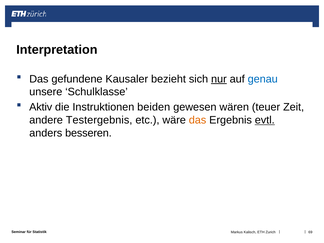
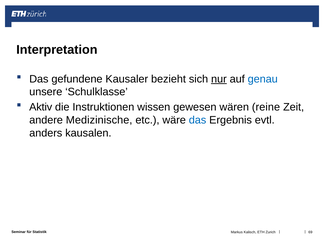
beiden: beiden -> wissen (154, 107)
teuer: teuer -> reine (266, 107)
Testergebnis: Testergebnis -> Medizinische (99, 120)
das colour: orange -> blue (198, 120)
evtl underline: present -> none (265, 120)
besseren: besseren -> kausalen (88, 133)
